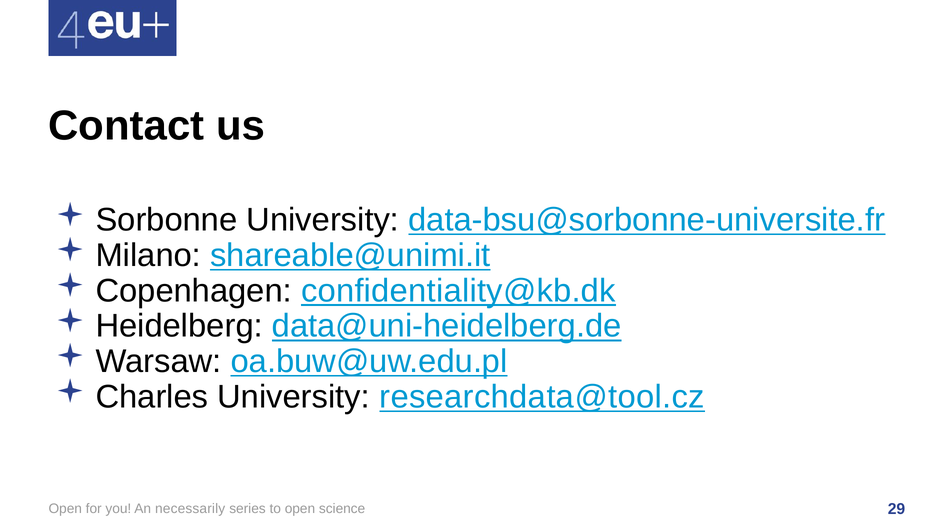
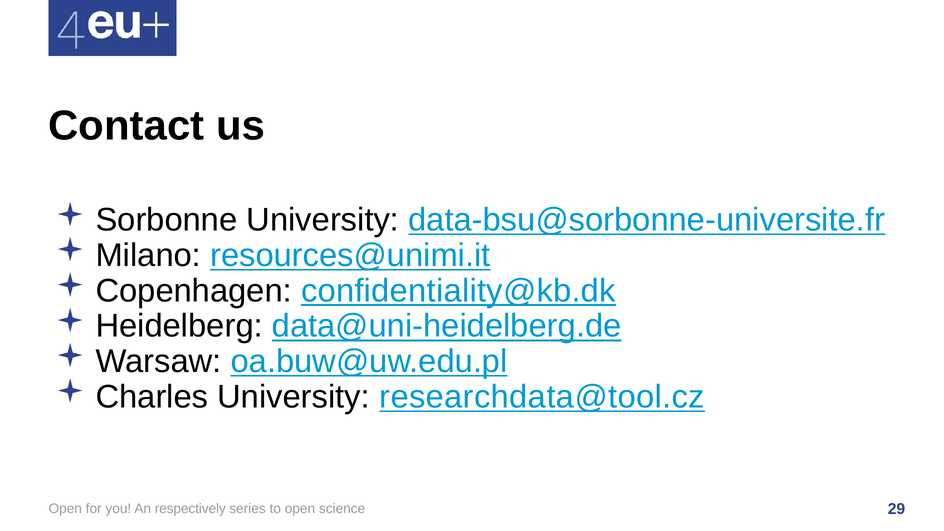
shareable@unimi.it: shareable@unimi.it -> resources@unimi.it (350, 255)
necessarily: necessarily -> respectively (190, 509)
